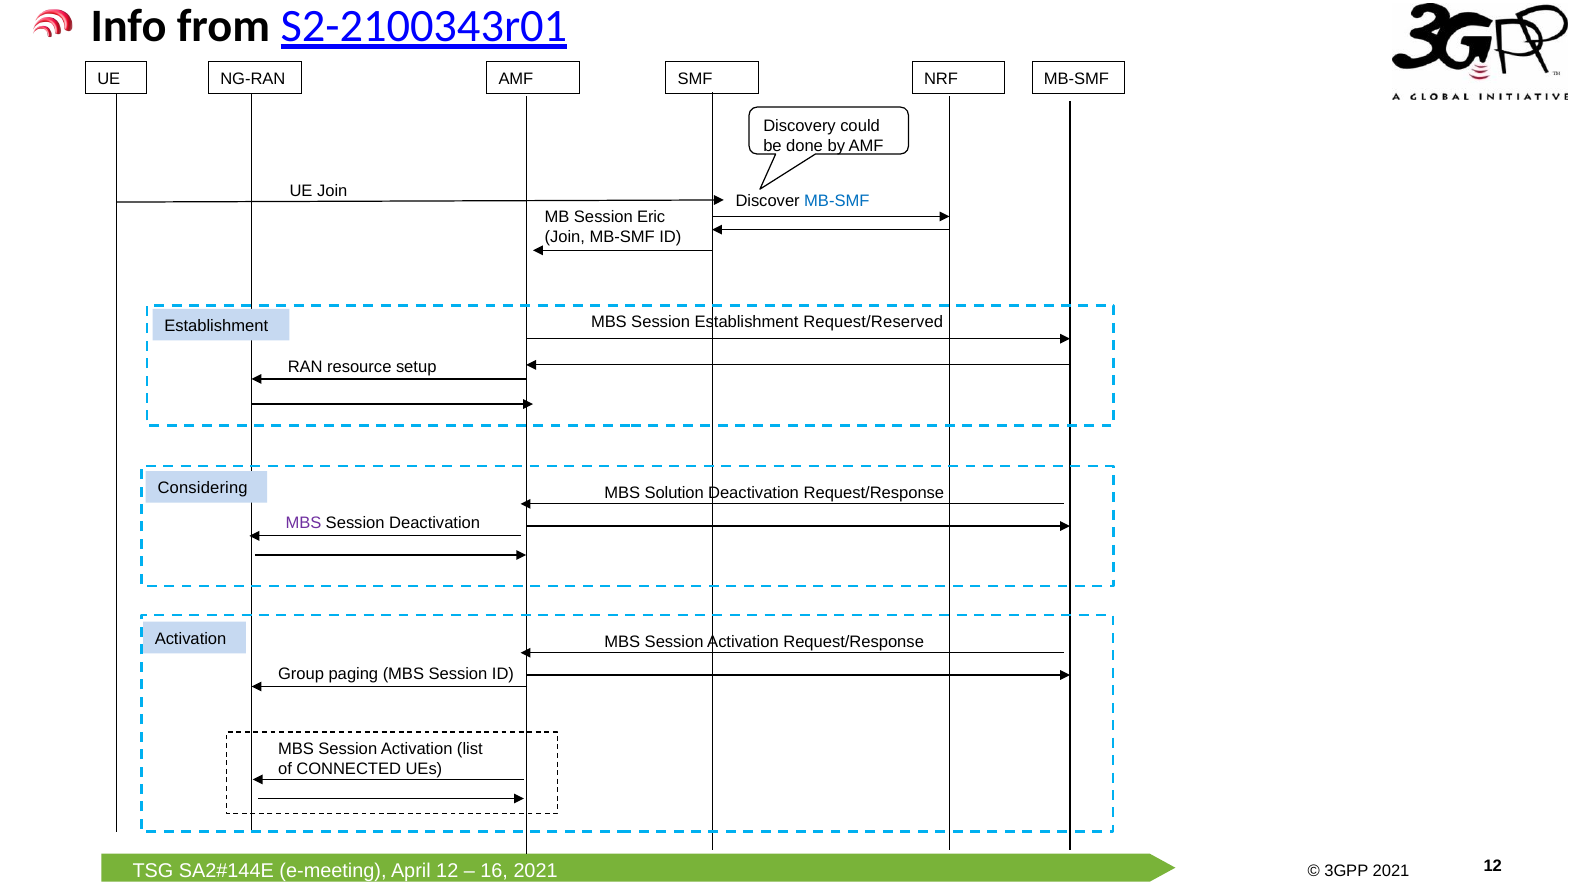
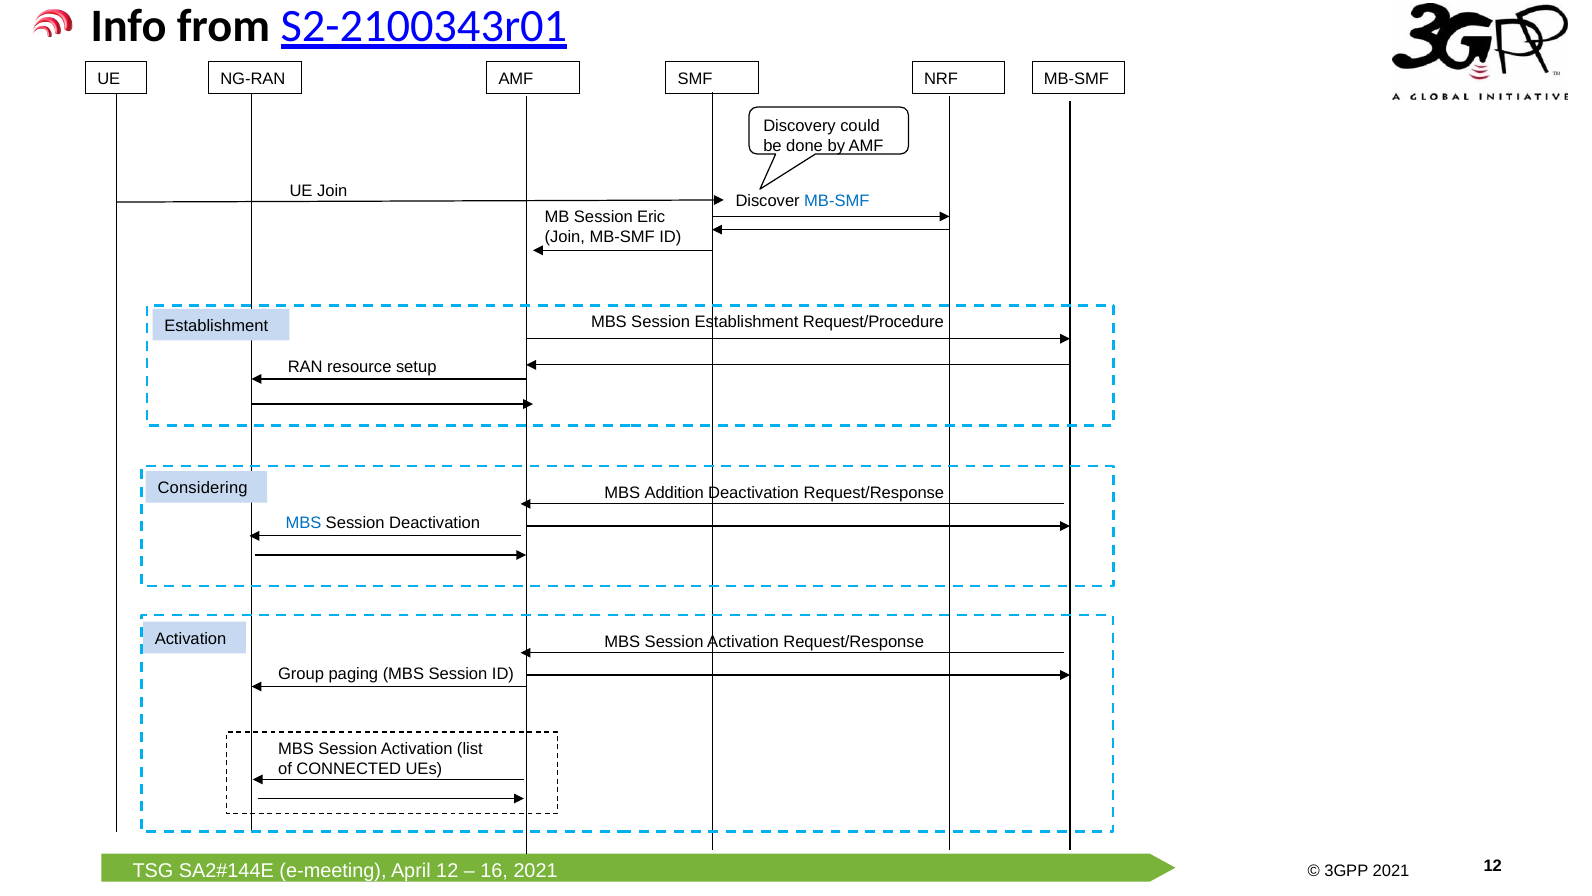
Request/Reserved: Request/Reserved -> Request/Procedure (873, 322)
Solution: Solution -> Addition (674, 493)
MBS colour: purple -> blue (303, 523)
